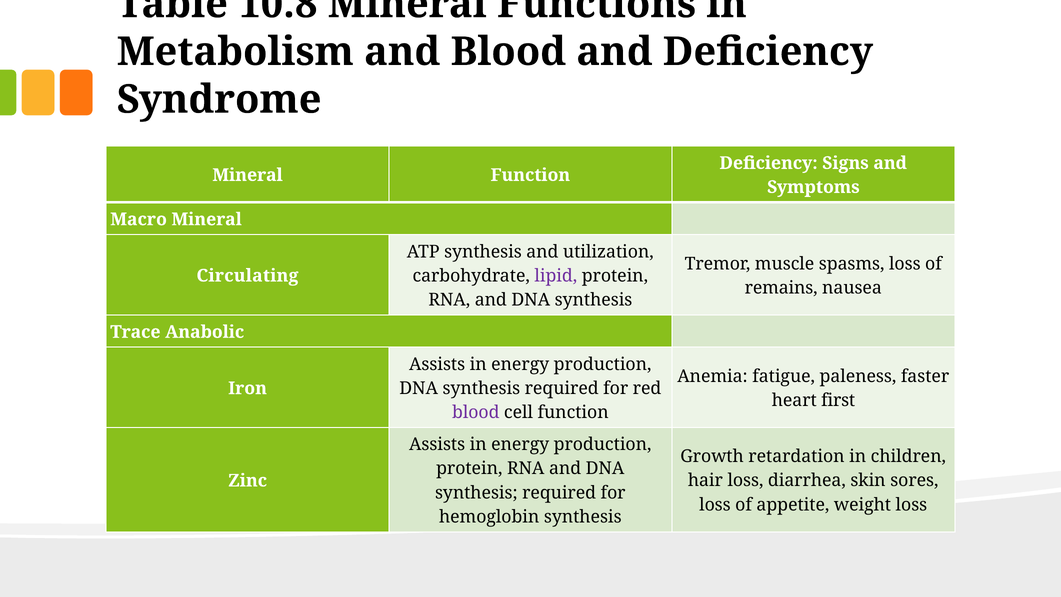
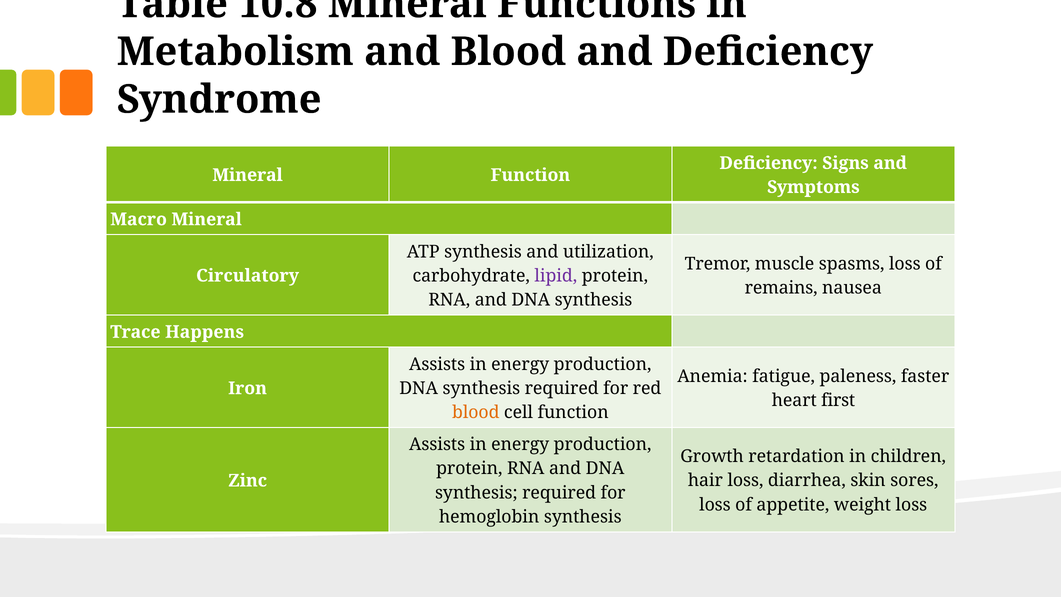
Circulating: Circulating -> Circulatory (248, 276)
Anabolic: Anabolic -> Happens (205, 332)
blood colour: purple -> orange (476, 412)
